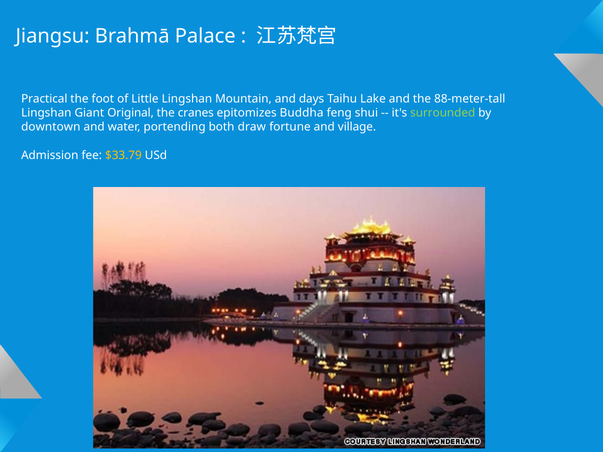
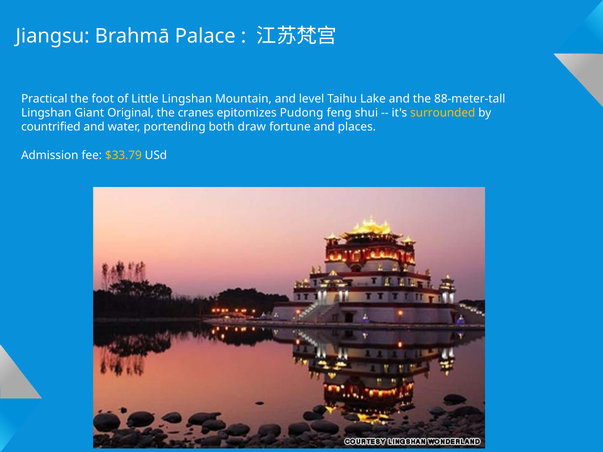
days: days -> level (312, 99)
Buddha: Buddha -> Pudong (302, 113)
surrounded colour: light green -> yellow (443, 113)
downtown: downtown -> countrified (51, 127)
village: village -> places (357, 127)
